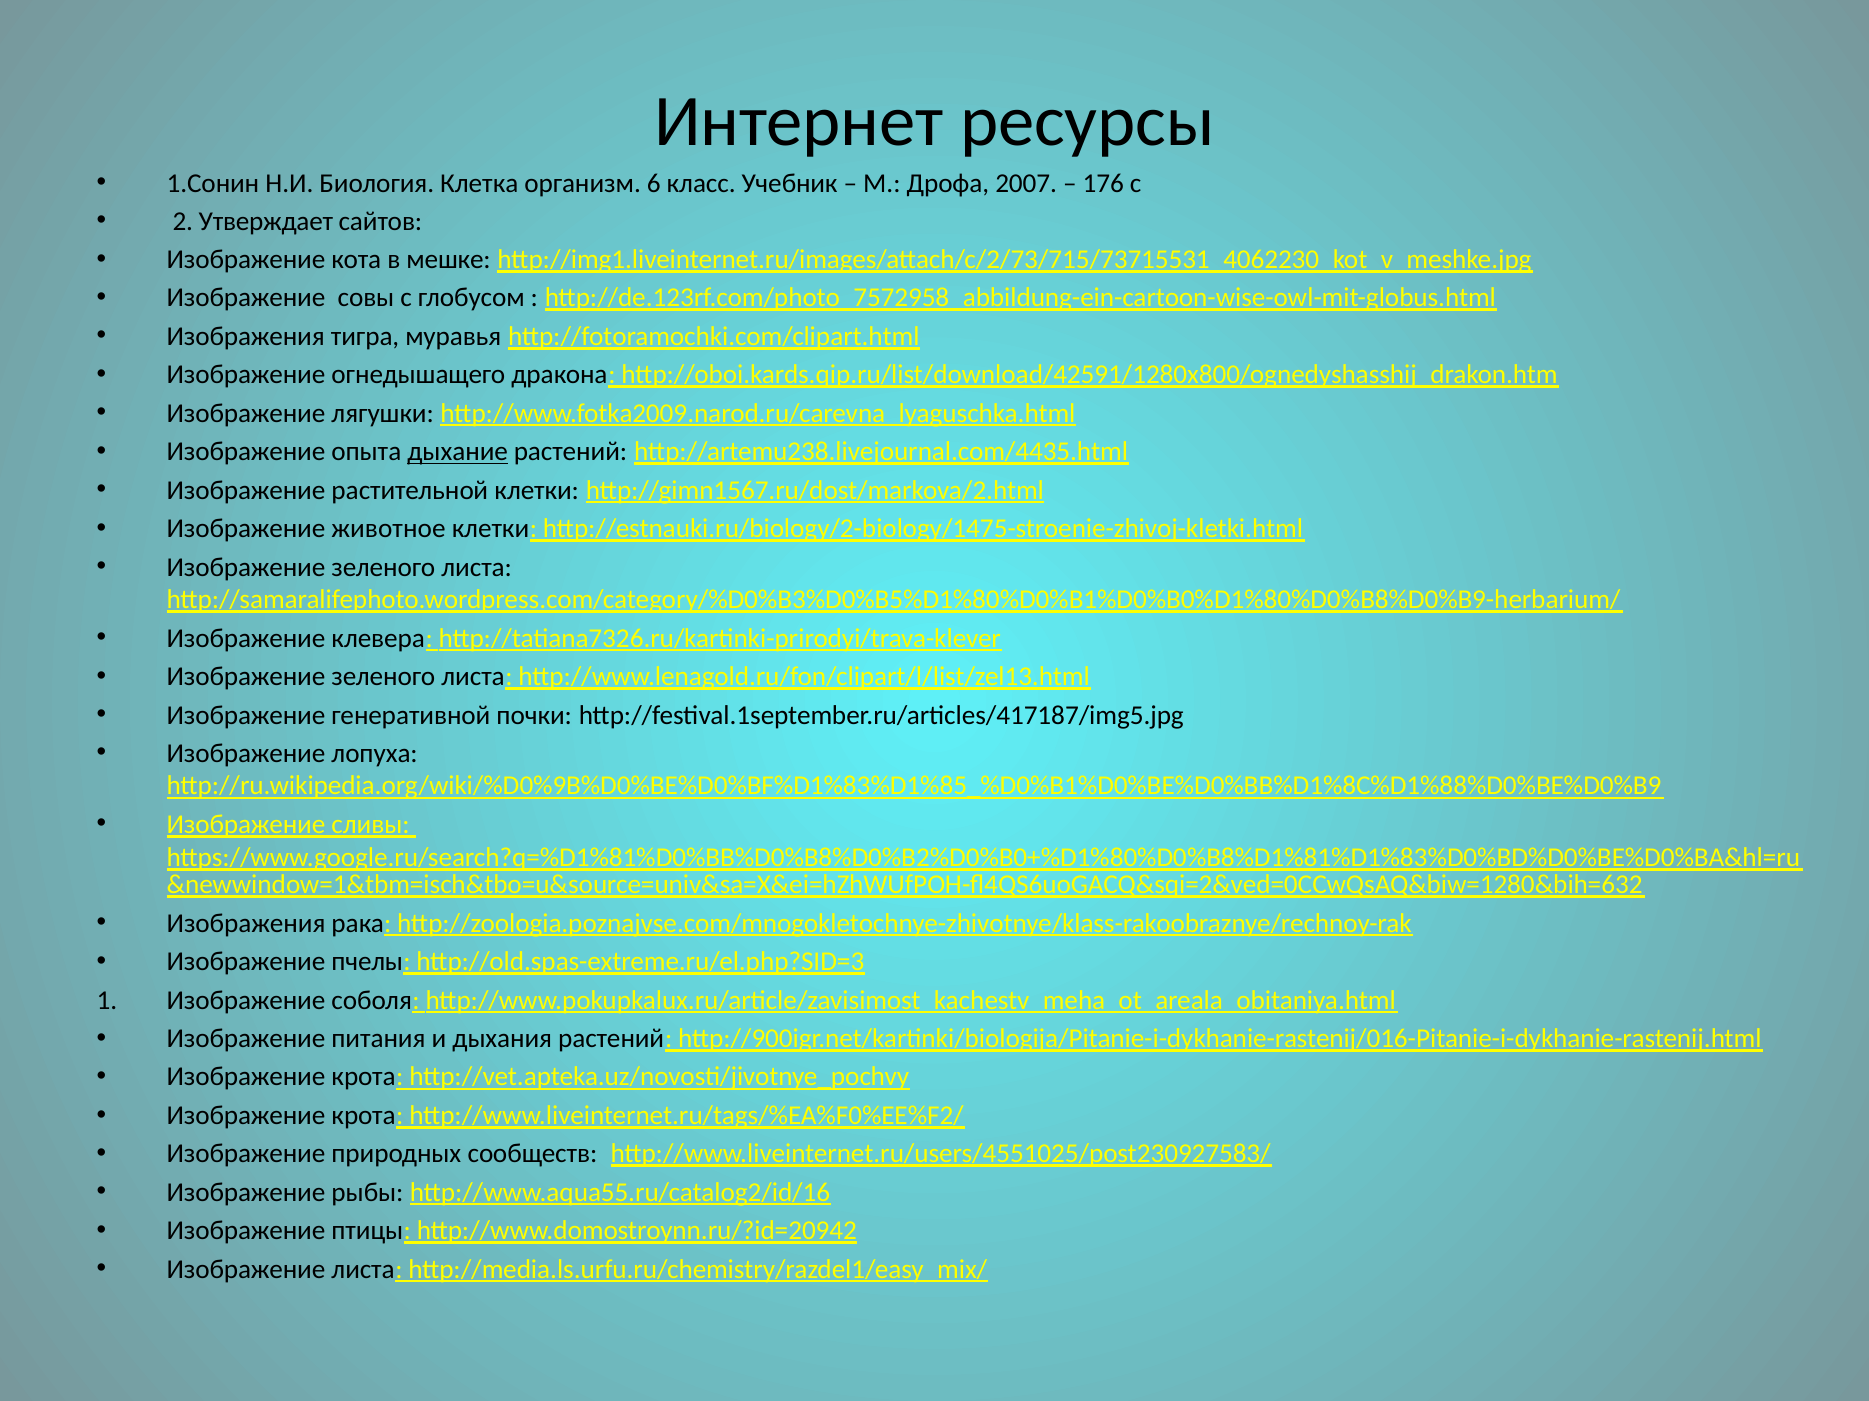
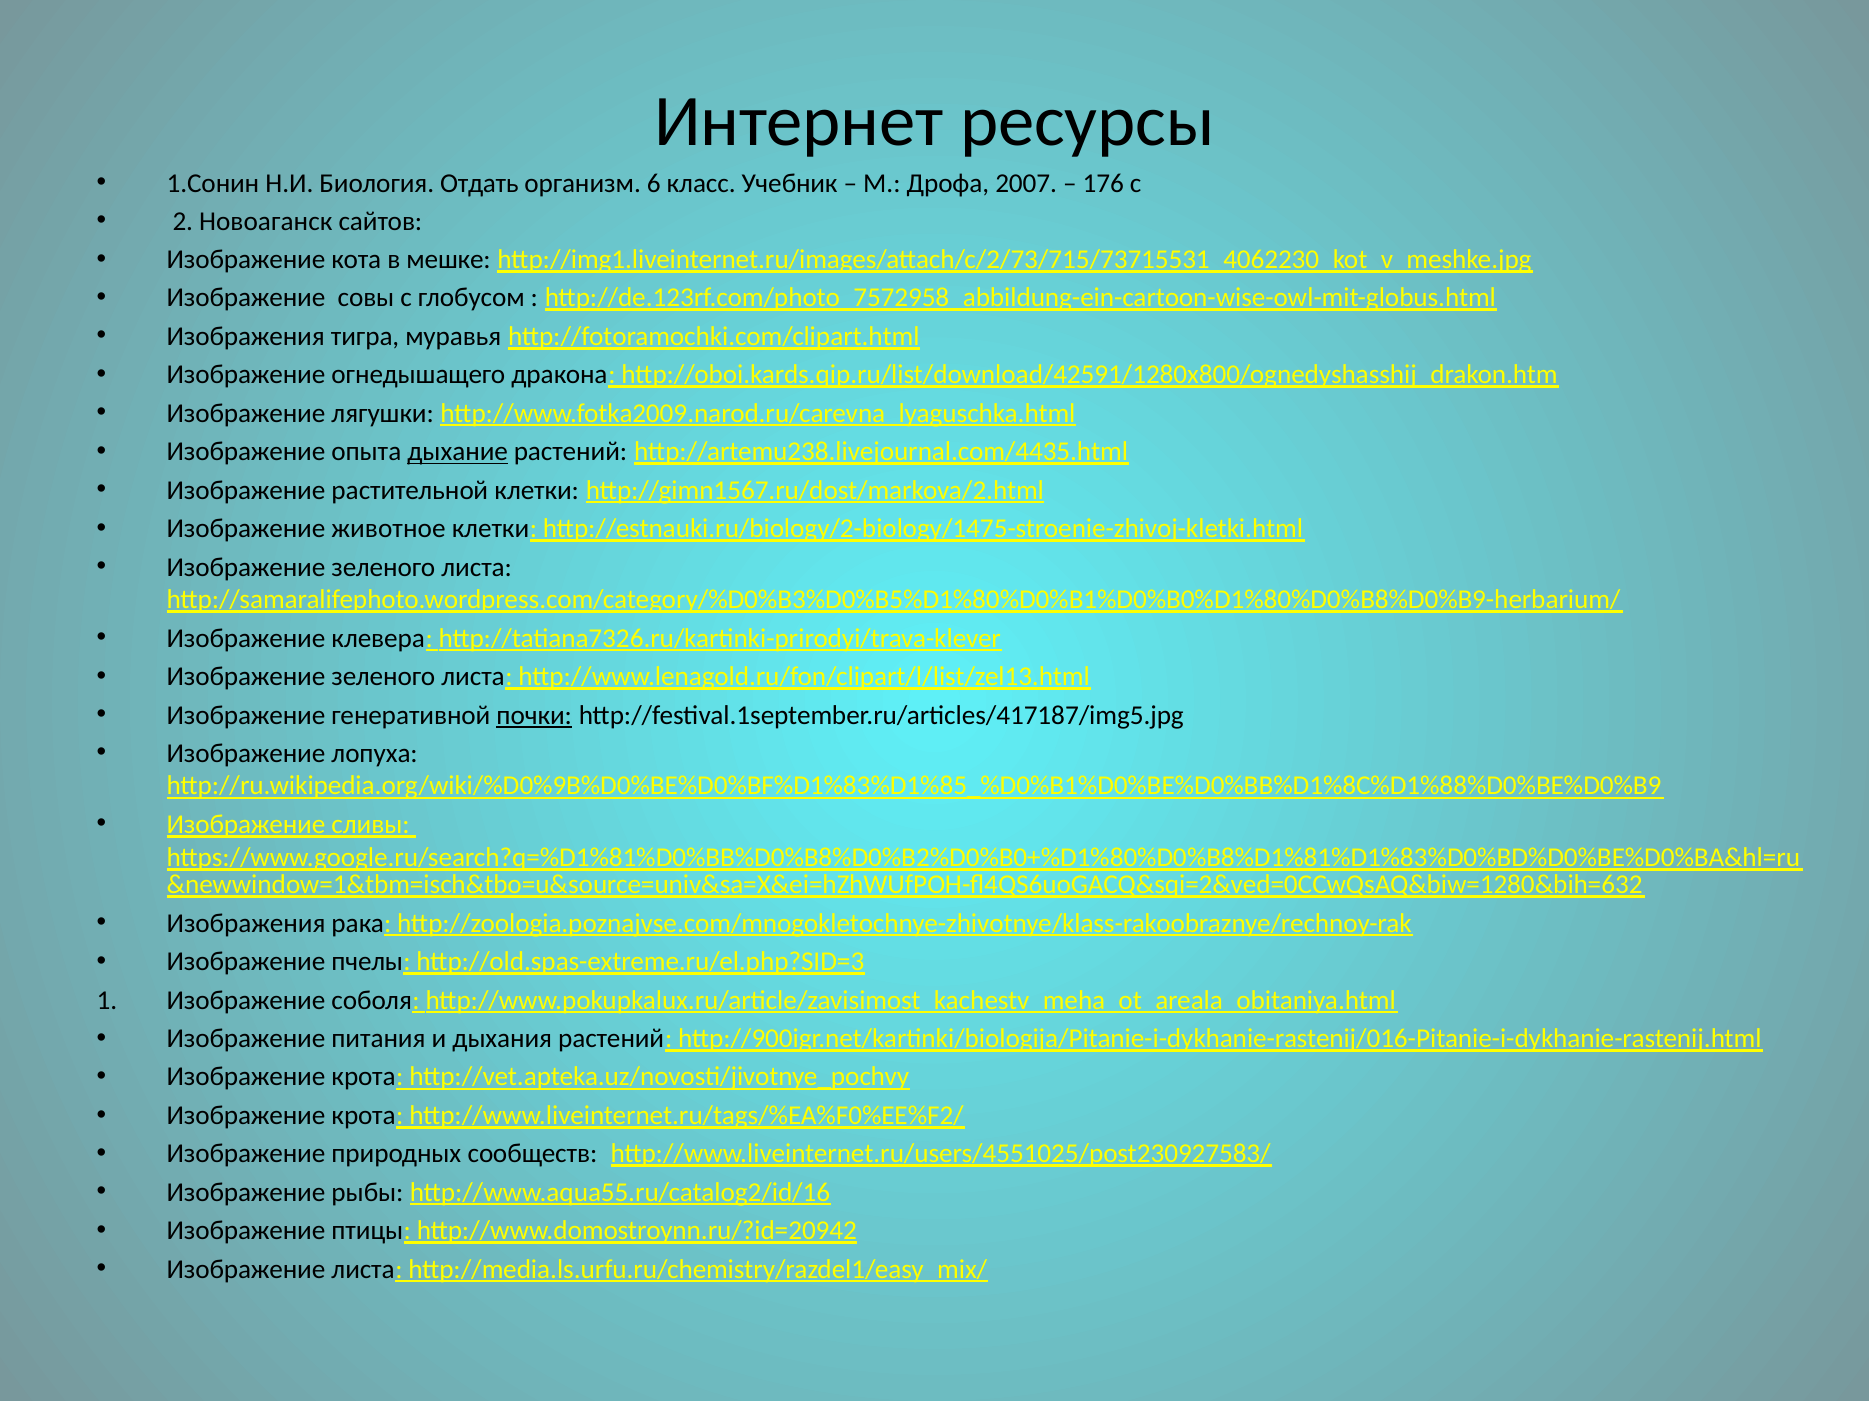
Клетка: Клетка -> Отдать (479, 183)
Утверждает: Утверждает -> Новоаганск (266, 221)
почки underline: none -> present (534, 716)
